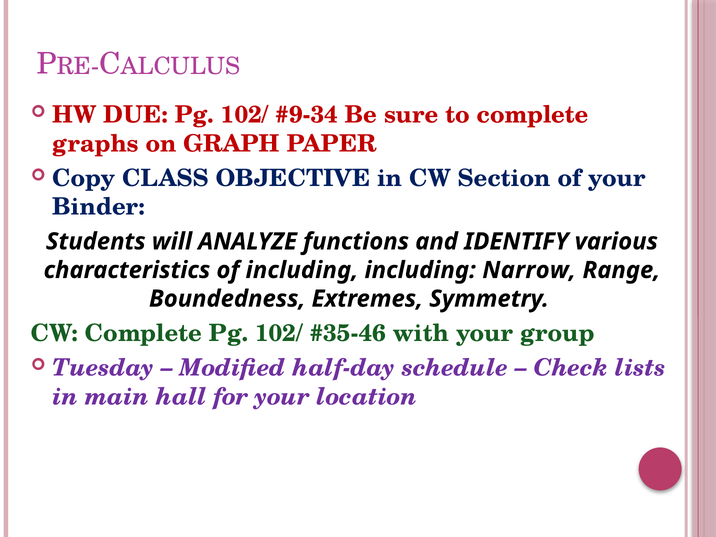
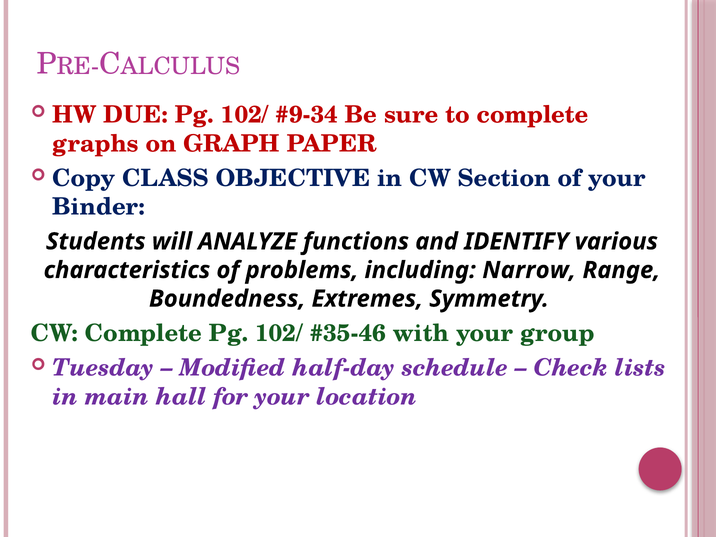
of including: including -> problems (302, 270)
